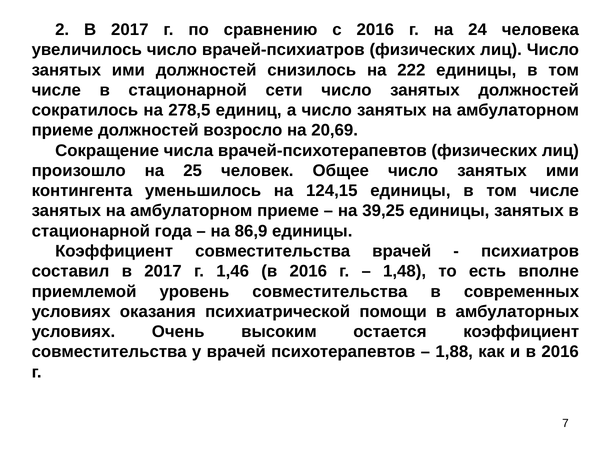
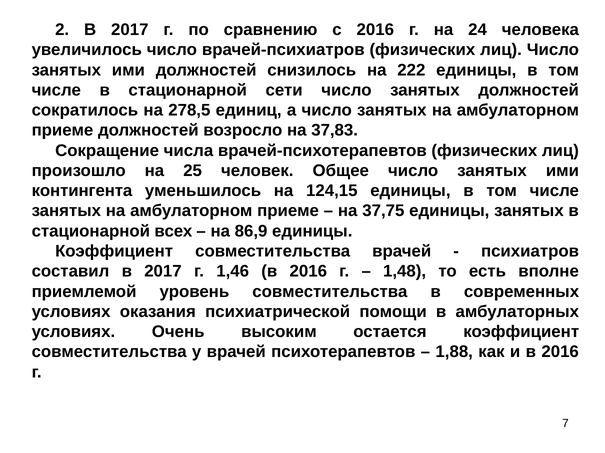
20,69: 20,69 -> 37,83 (335, 131)
39,25: 39,25 -> 37,75 (383, 211)
года: года -> всех (173, 231)
